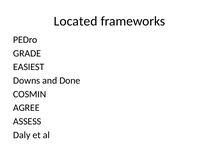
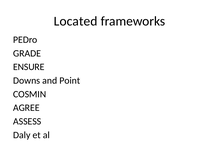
EASIEST: EASIEST -> ENSURE (29, 67)
Done: Done -> Point (70, 81)
